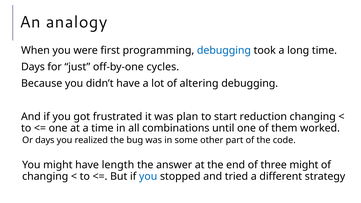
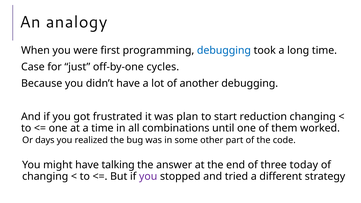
Days: Days -> Case (33, 67)
altering: altering -> another (199, 84)
length: length -> talking (118, 165)
three might: might -> today (304, 165)
you colour: blue -> purple (148, 176)
